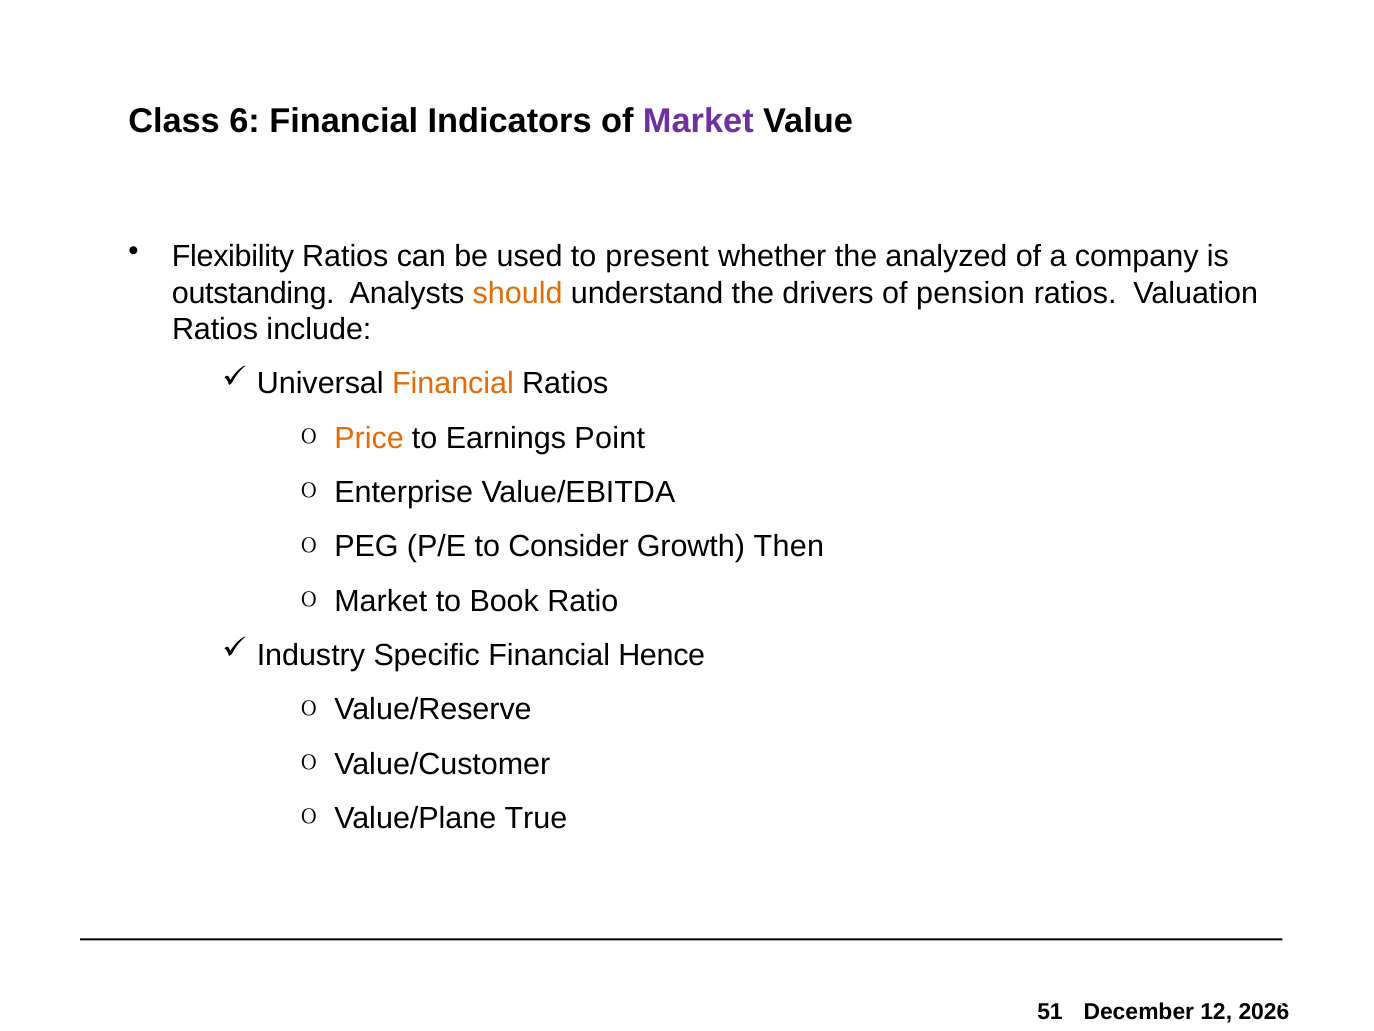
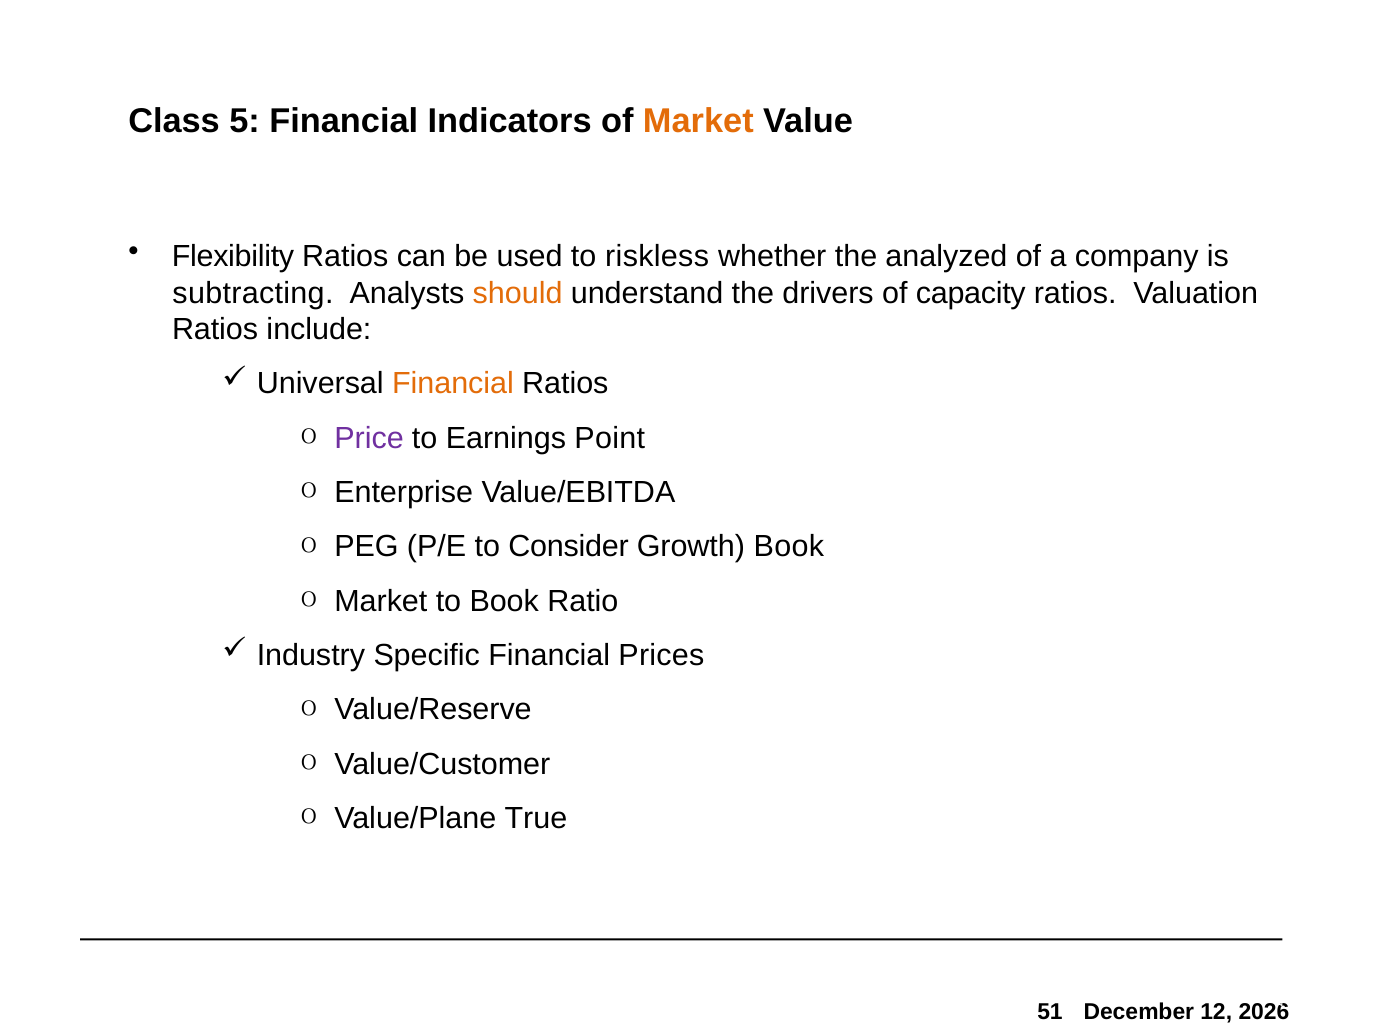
6: 6 -> 5 (245, 122)
Market colour: purple -> orange (698, 122)
present: present -> riskless (657, 256)
outstanding: outstanding -> subtracting (253, 293)
pension: pension -> capacity (971, 293)
Price colour: orange -> purple (369, 438)
Growth Then: Then -> Book (789, 546)
Hence: Hence -> Prices (661, 655)
